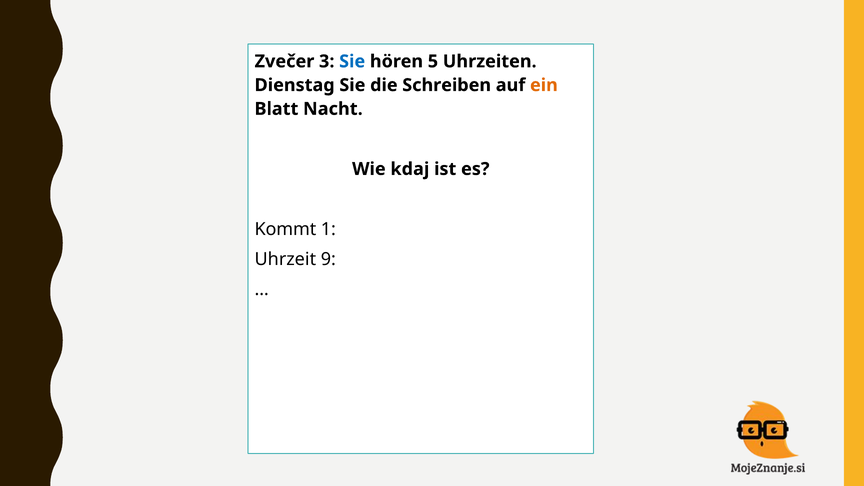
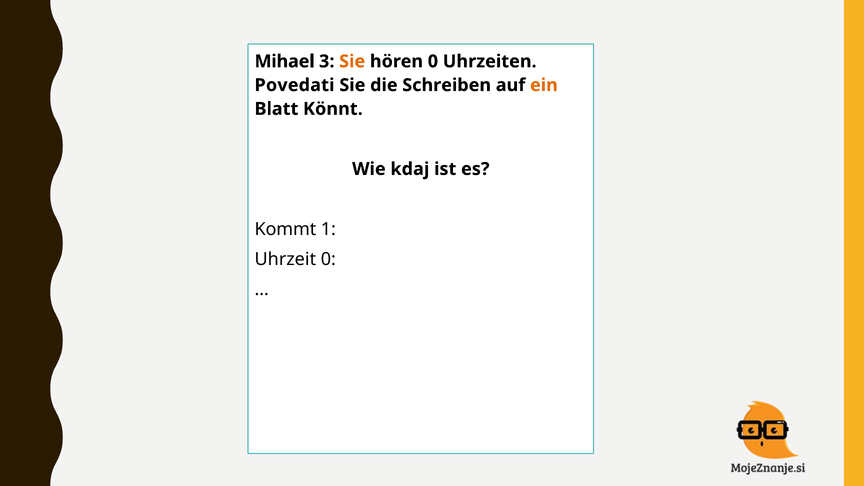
Zvečer: Zvečer -> Mihael (285, 61)
Sie colour: blue -> orange (352, 61)
hören 5: 5 -> 0 (433, 61)
Dienstag: Dienstag -> Povedati (295, 85)
Nacht: Nacht -> Könnt (333, 109)
Uhrzeit 9: 9 -> 0 (328, 259)
